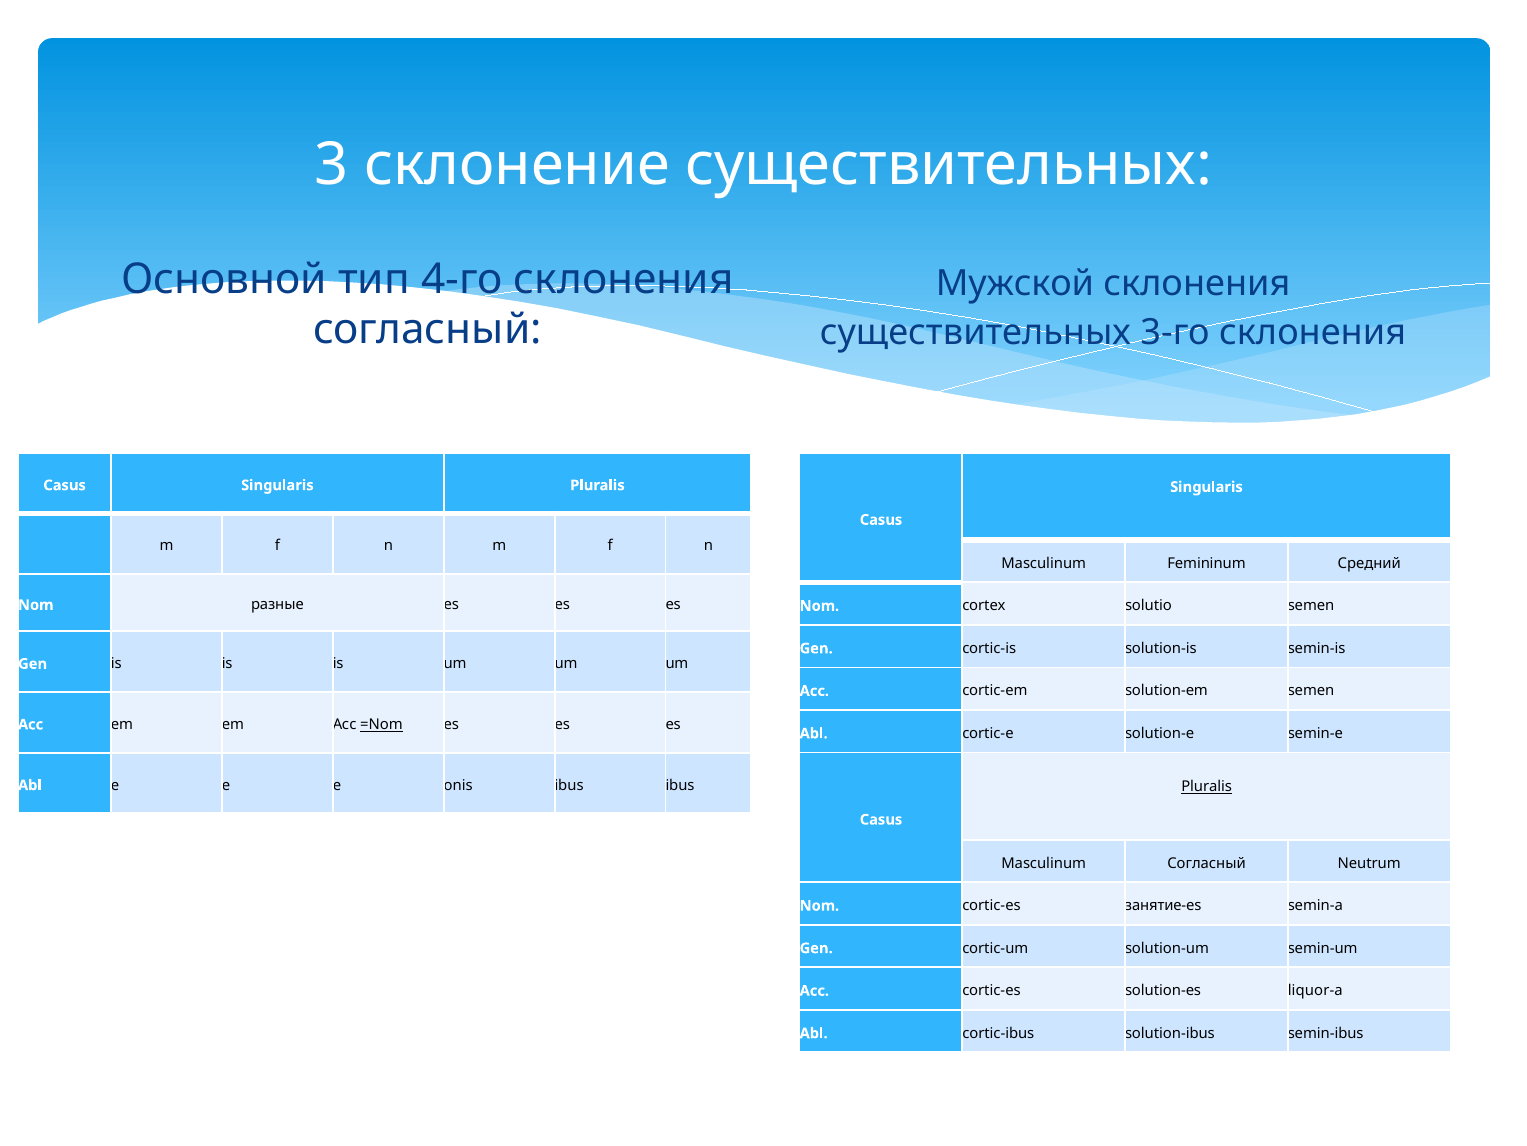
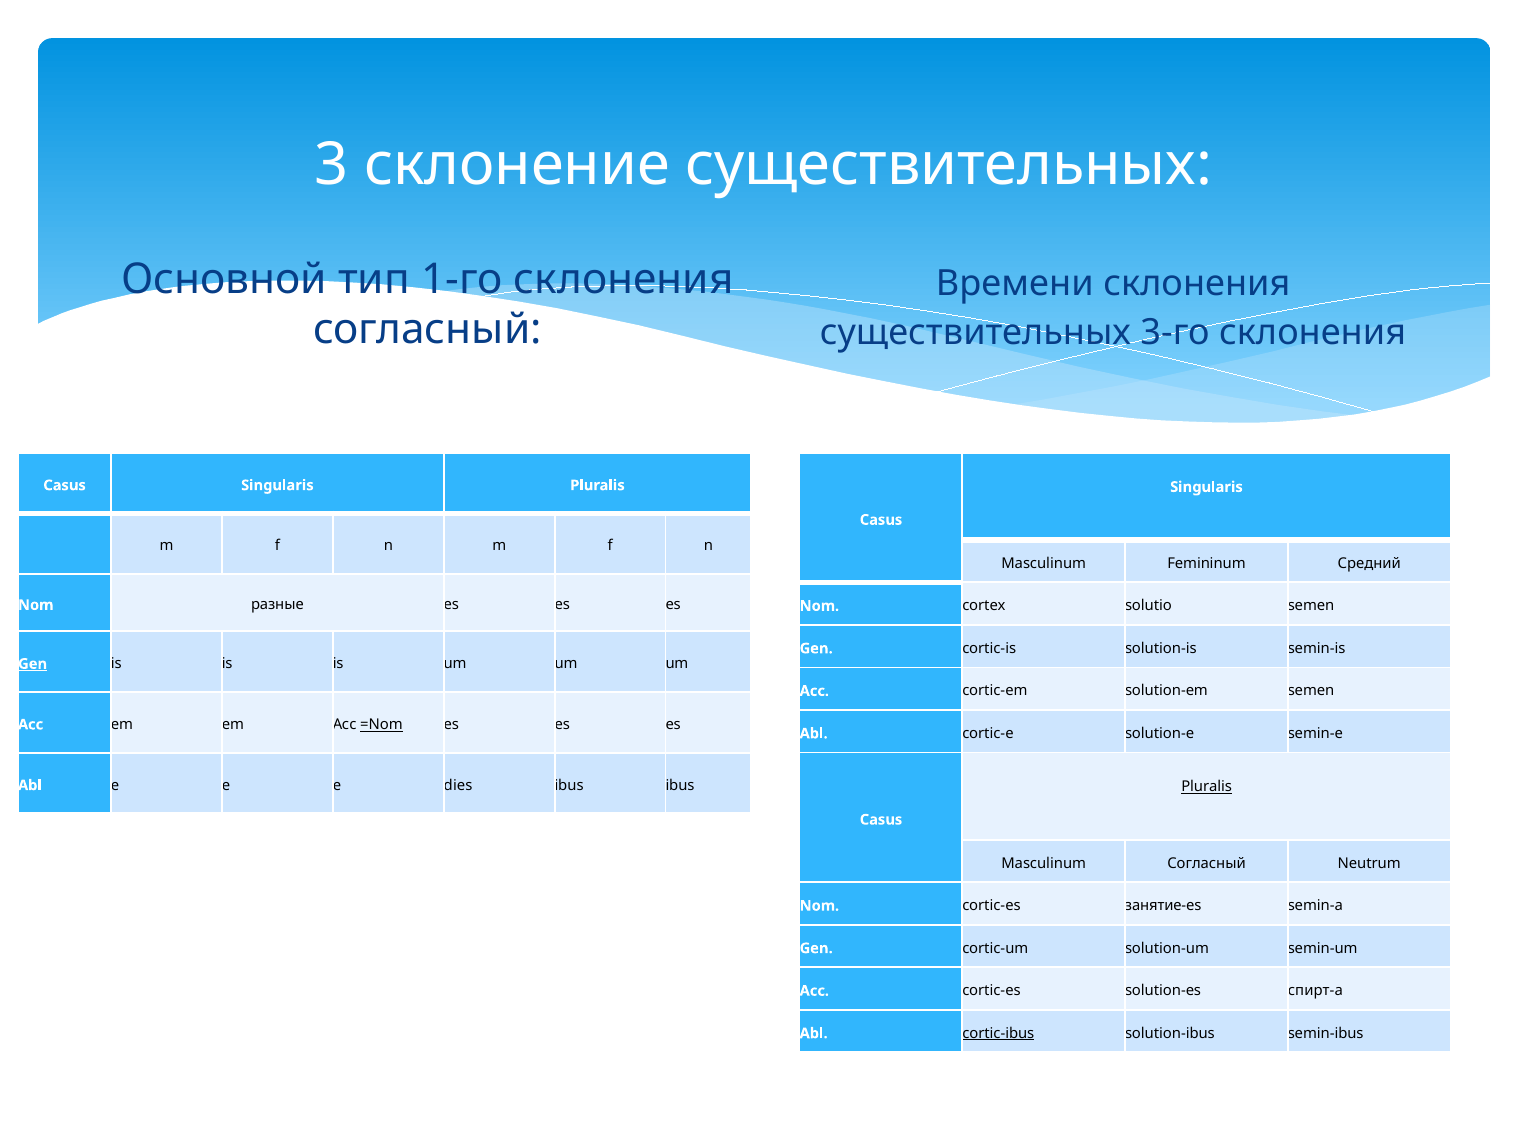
4-го: 4-го -> 1-го (462, 279)
Мужской: Мужской -> Времени (1015, 283)
Gen underline: none -> present (33, 663)
onis: onis -> dies (458, 785)
liquor-a: liquor-a -> спирт-a (1315, 990)
cortic-ibus underline: none -> present (998, 1033)
